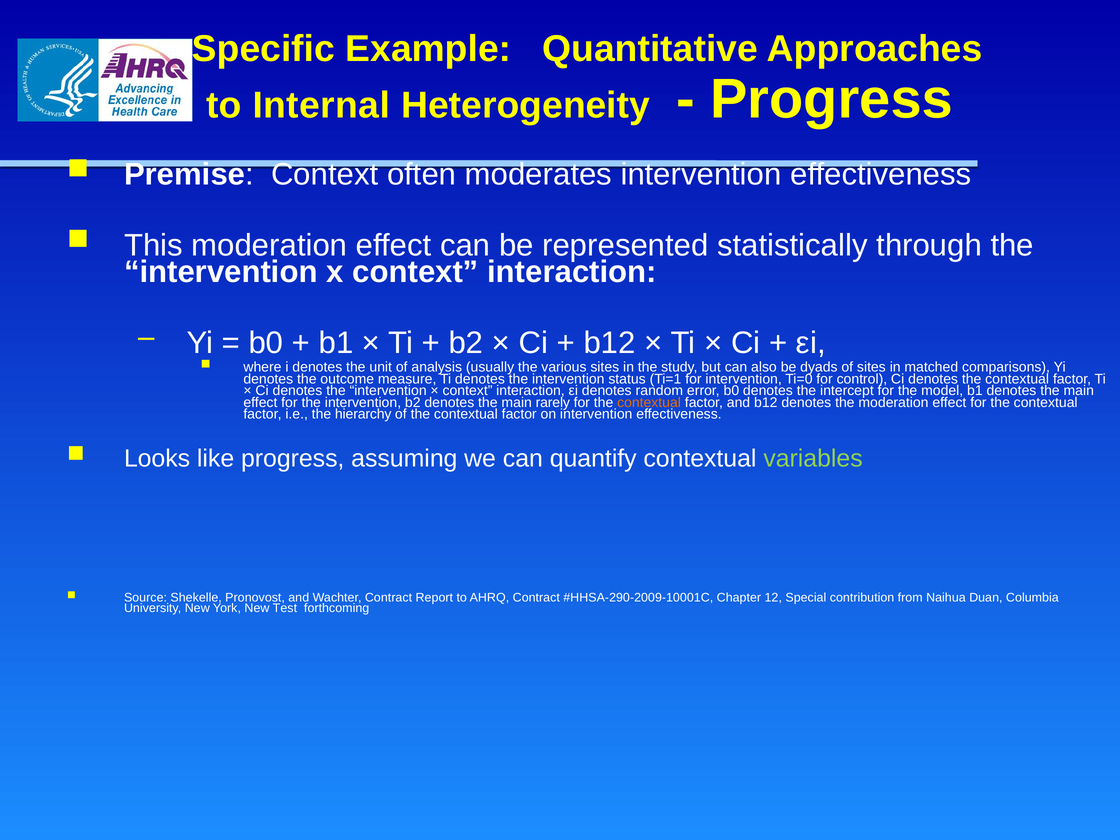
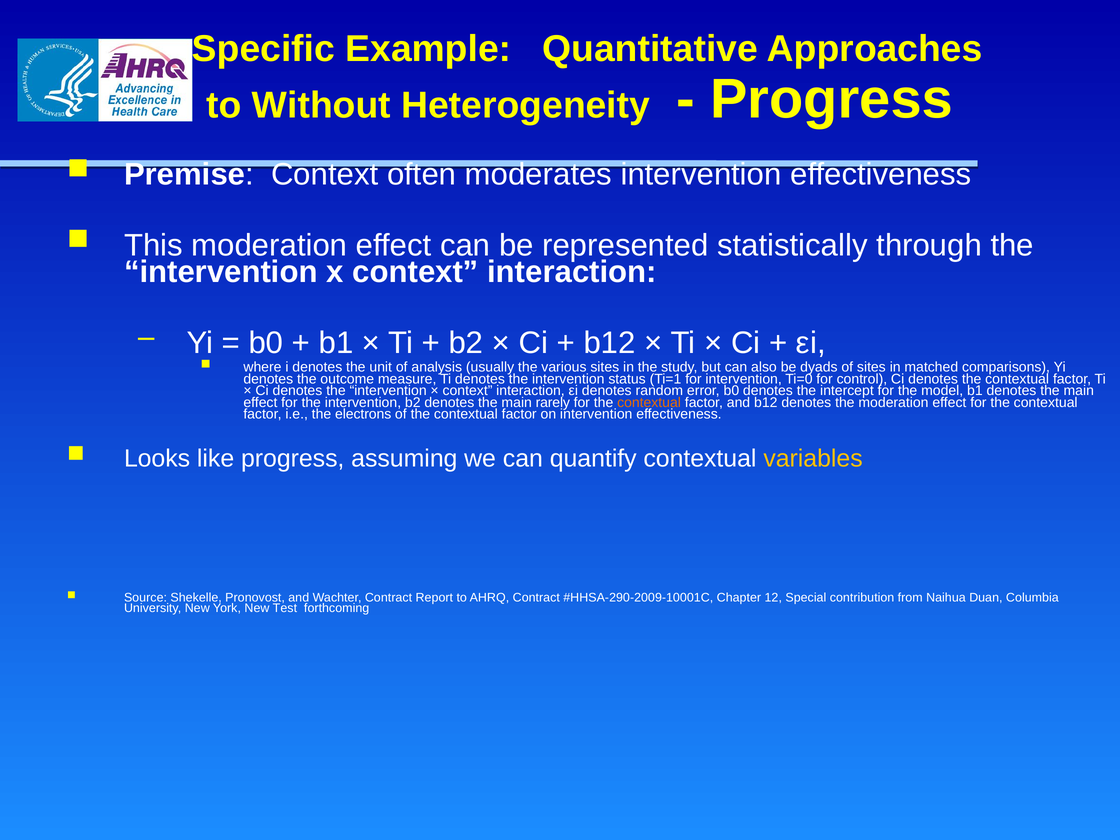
Internal: Internal -> Without (321, 105)
hierarchy: hierarchy -> electrons (363, 414)
variables colour: light green -> yellow (813, 459)
